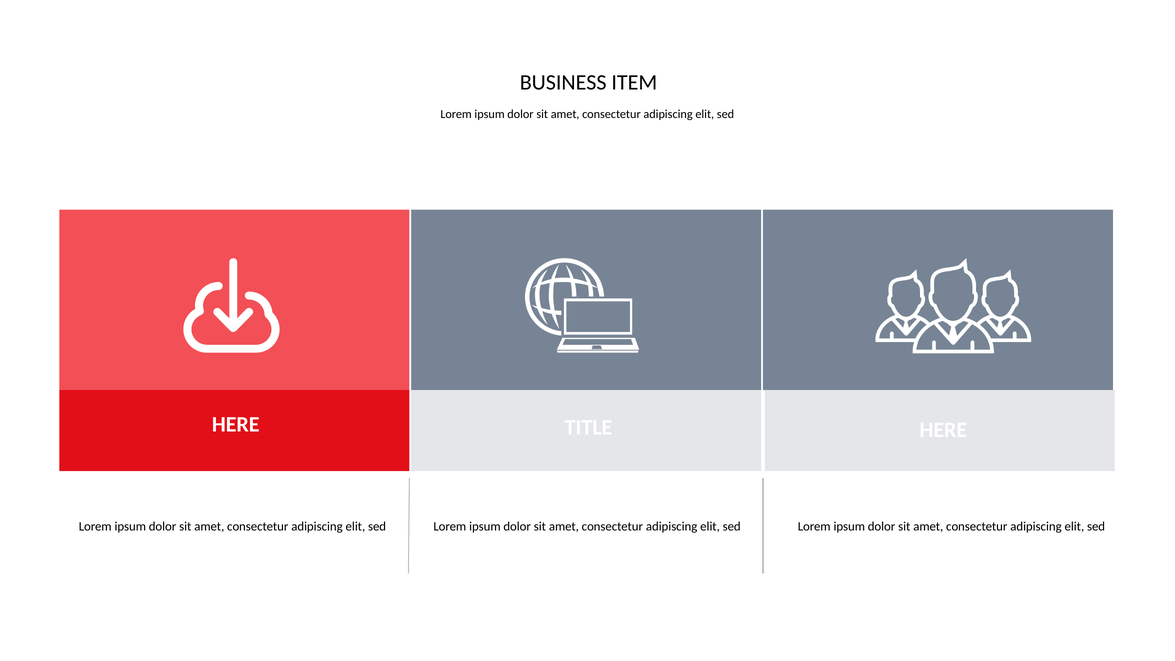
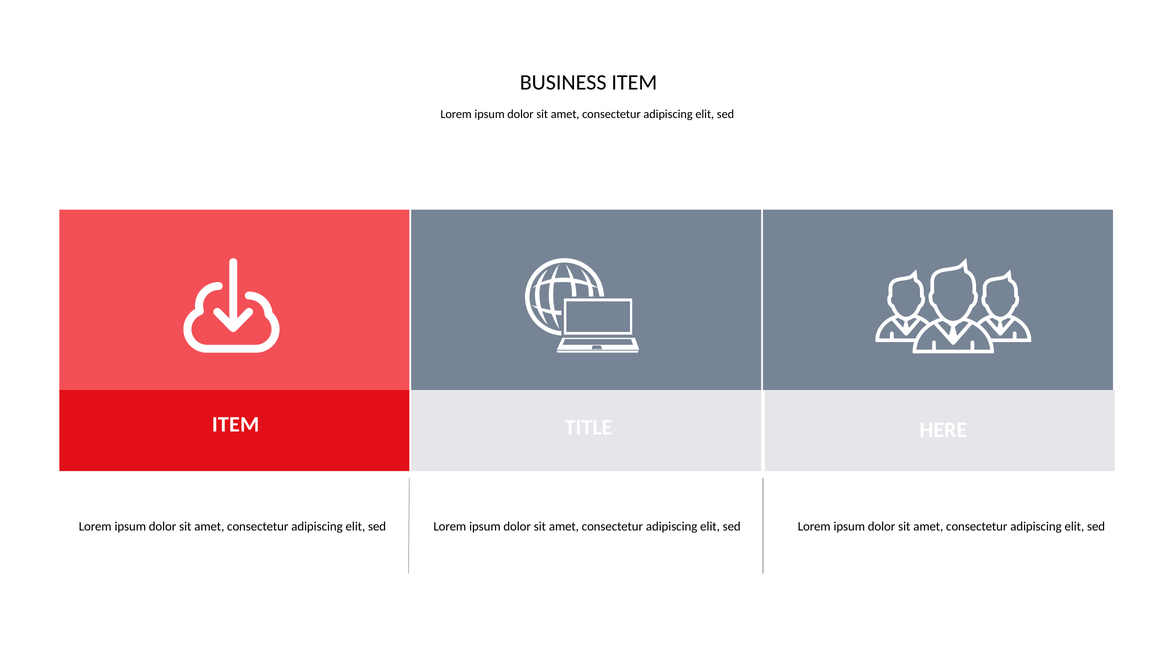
HERE: HERE -> ITEM (236, 425)
